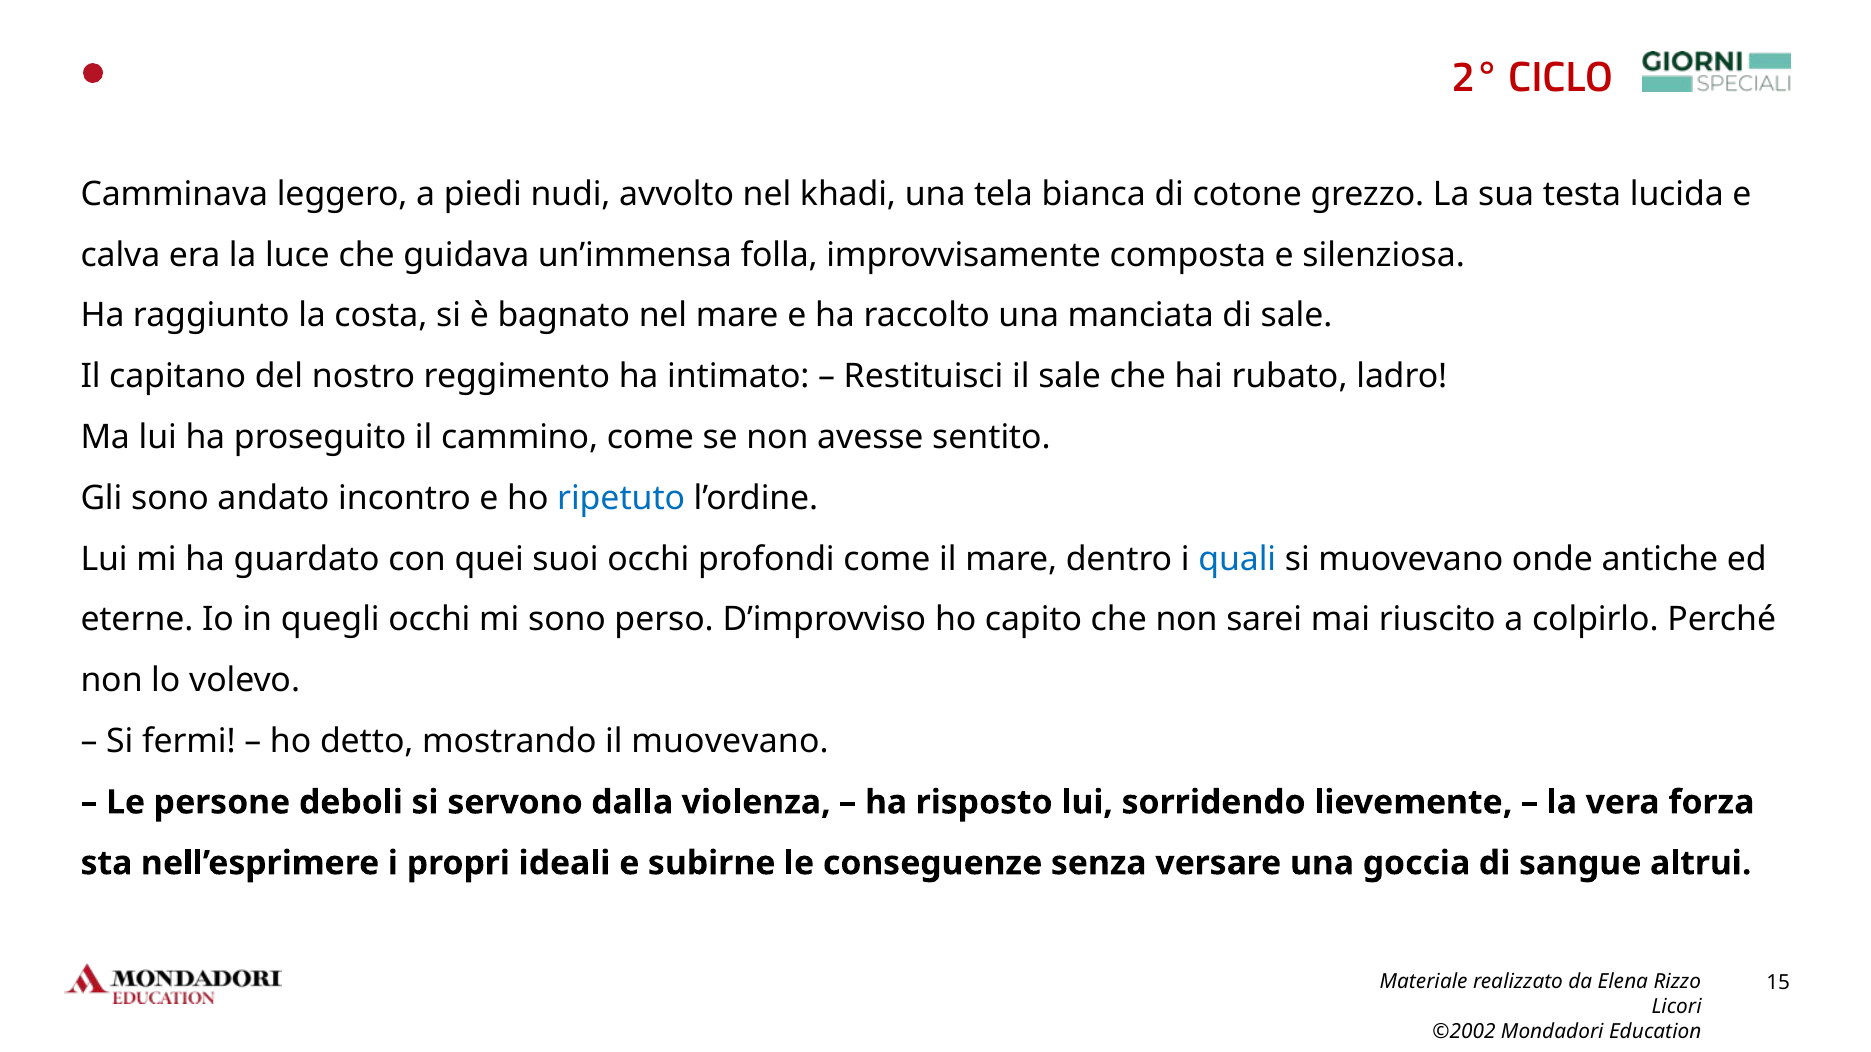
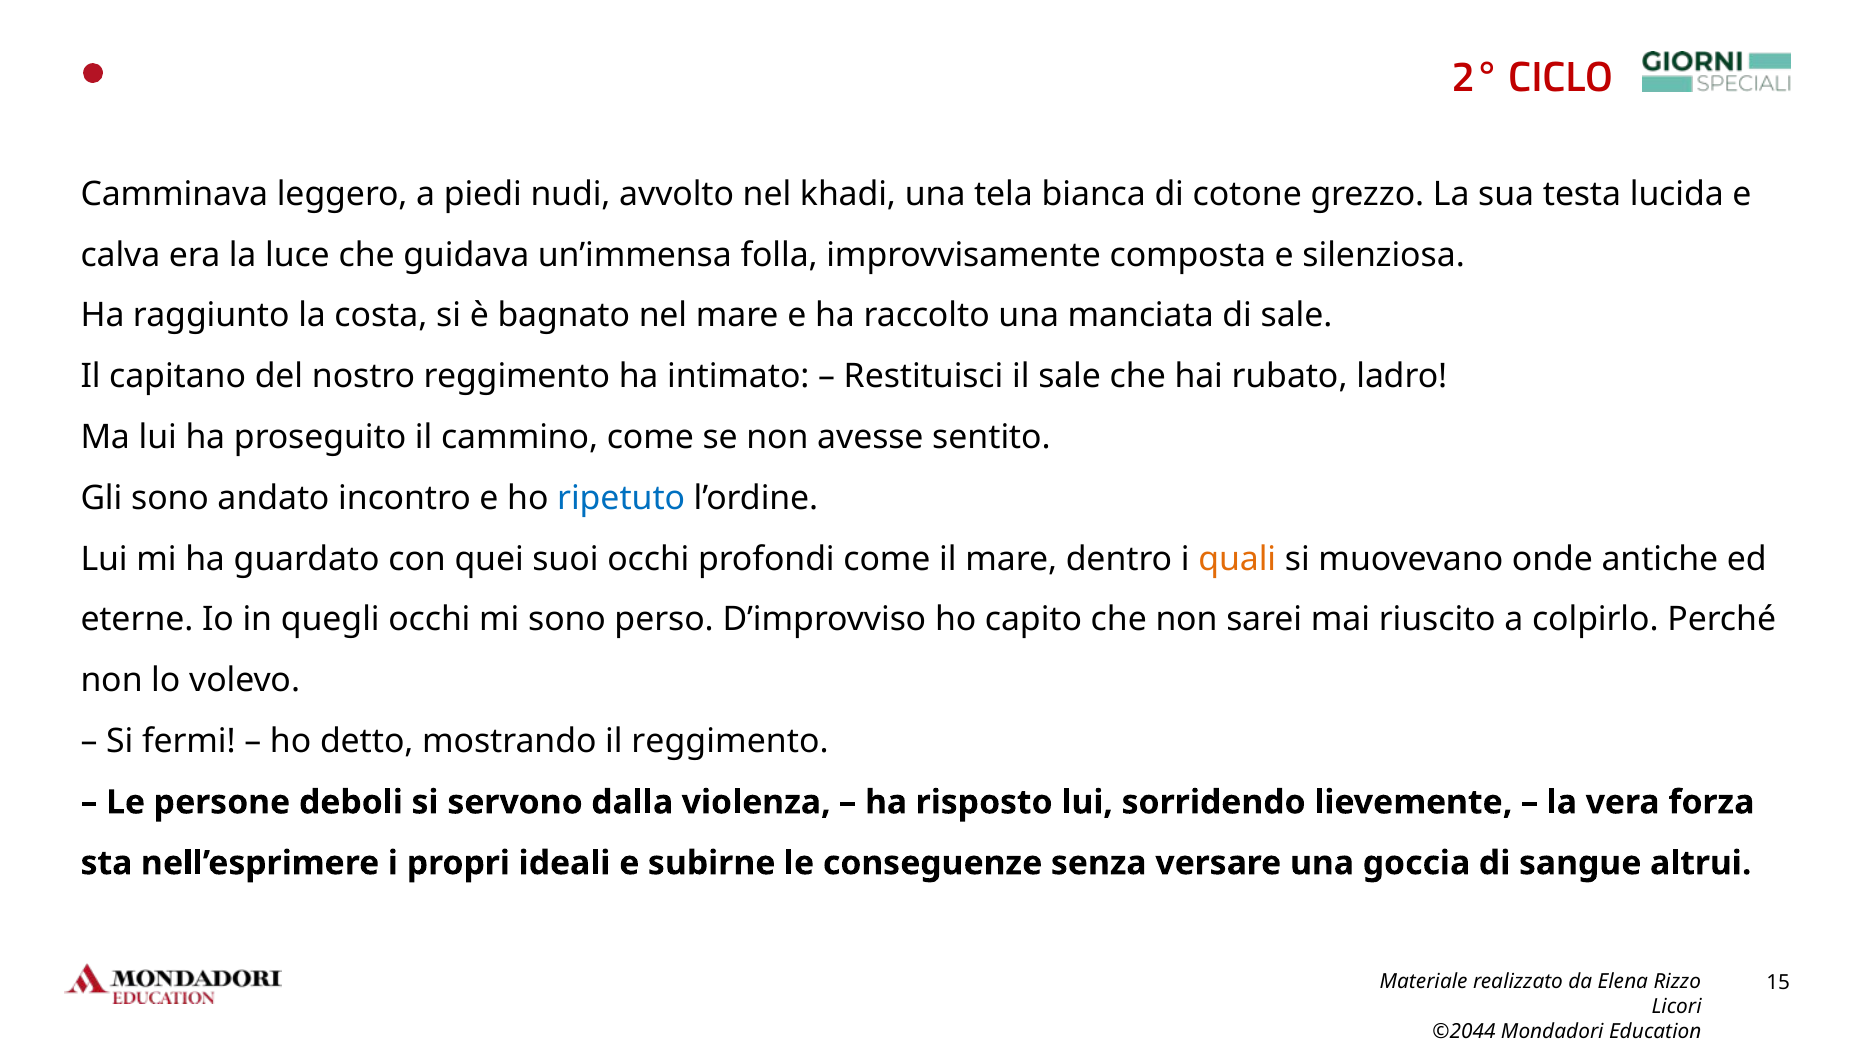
quali colour: blue -> orange (1237, 559)
il muovevano: muovevano -> reggimento (730, 742)
©2002: ©2002 -> ©2044 (1464, 1032)
